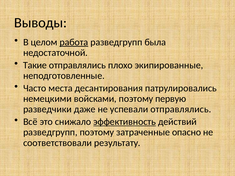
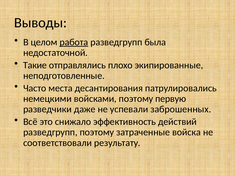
успевали отправлялись: отправлялись -> заброшенных (181, 109)
эффективность underline: present -> none (125, 122)
опасно: опасно -> войска (187, 132)
